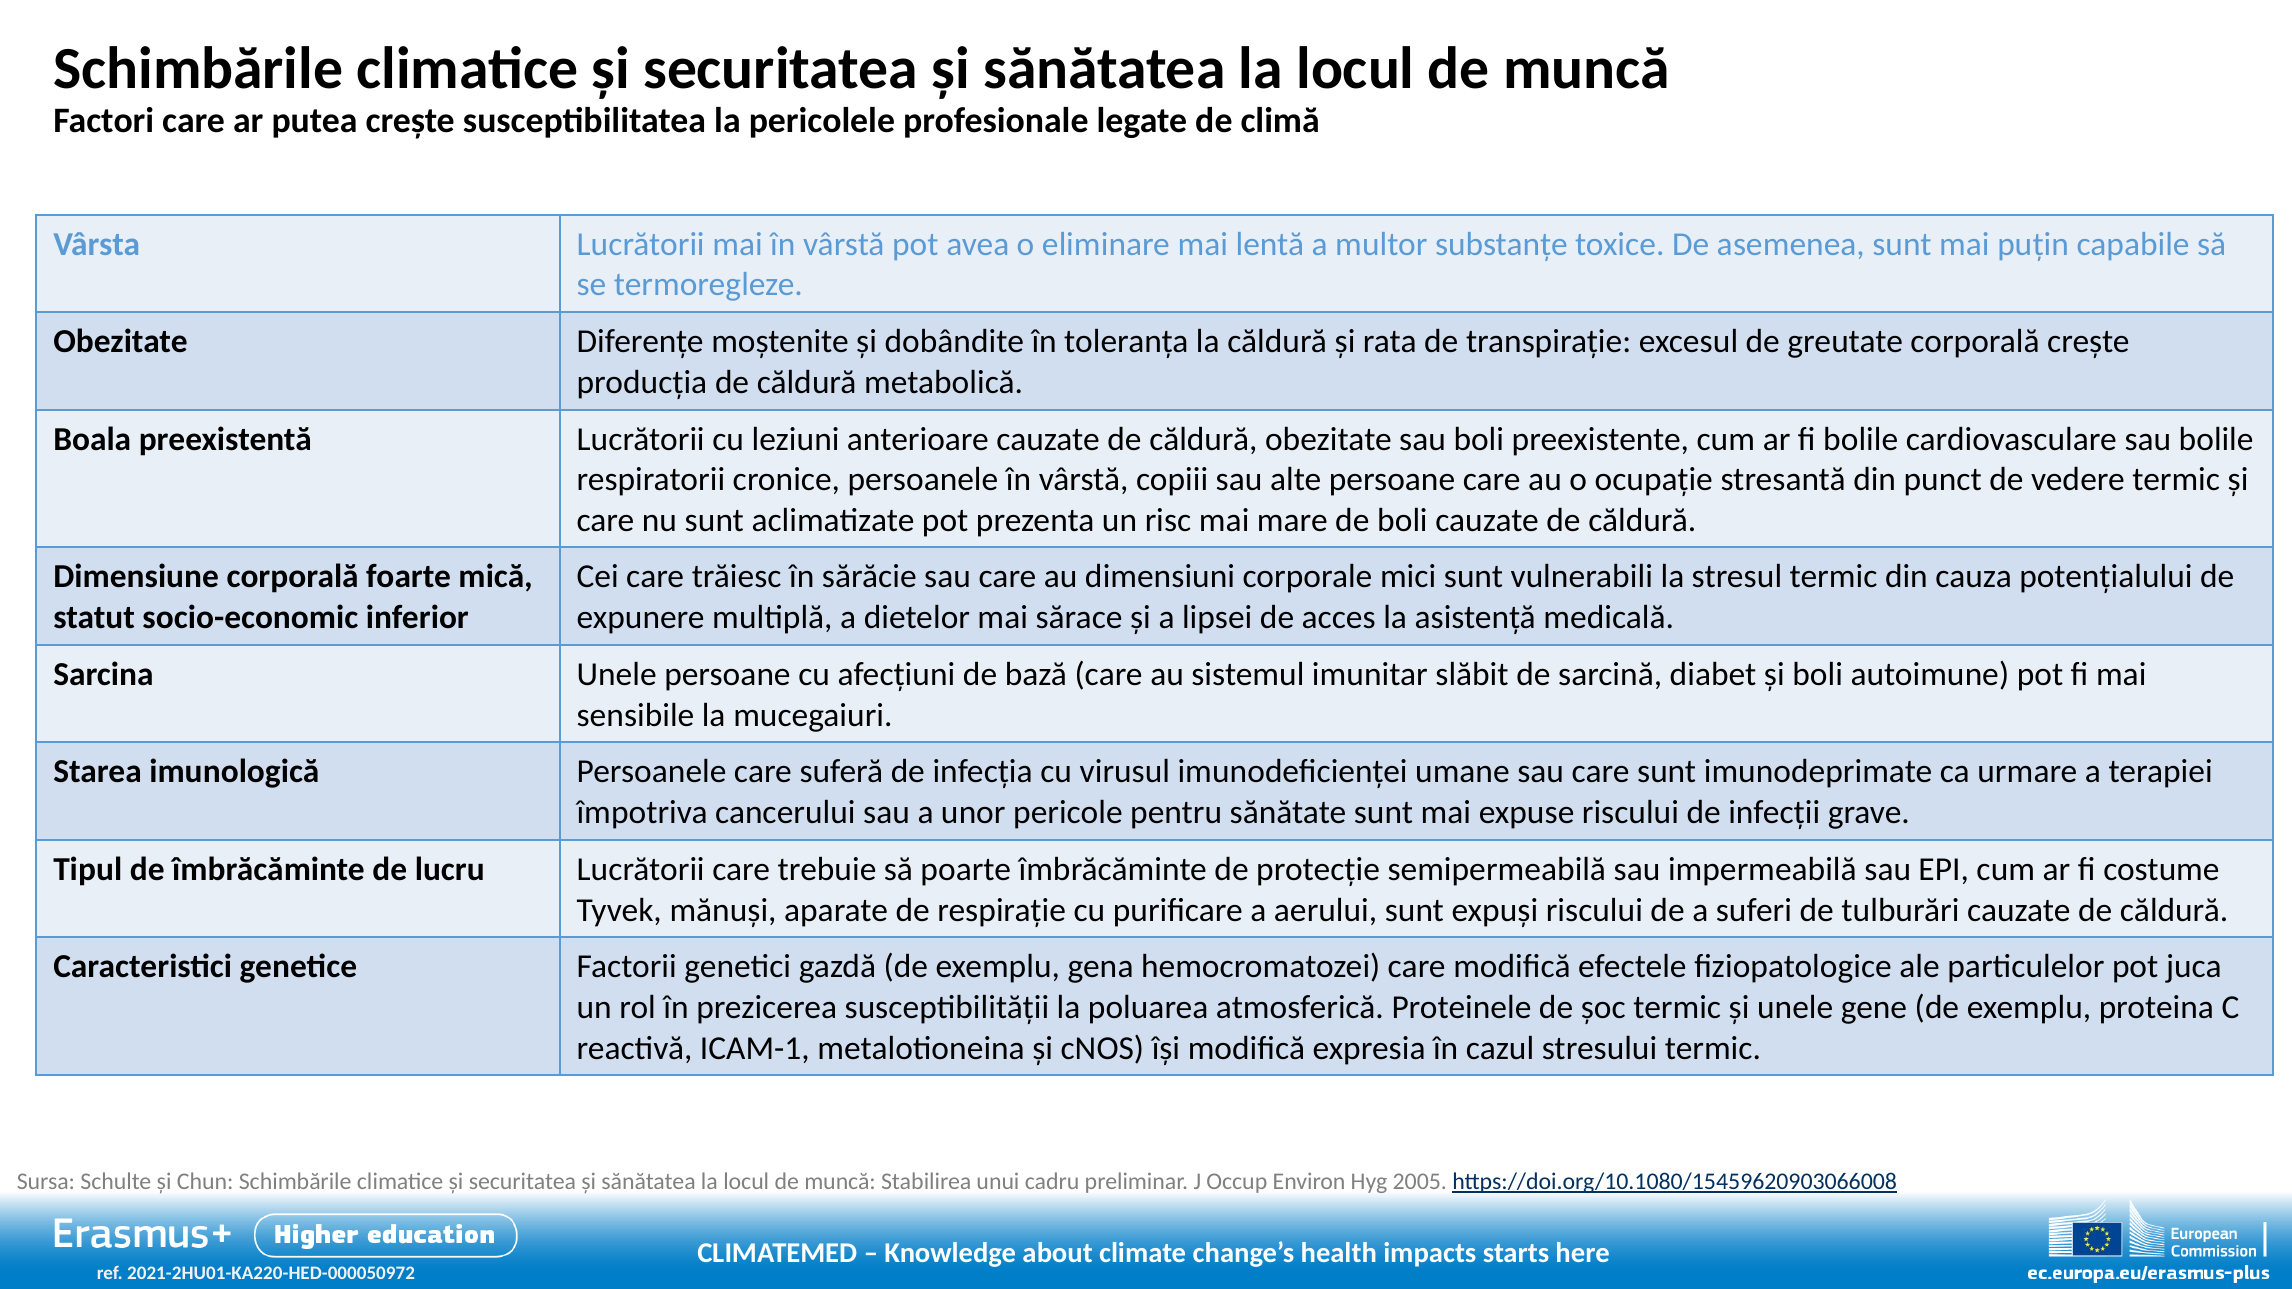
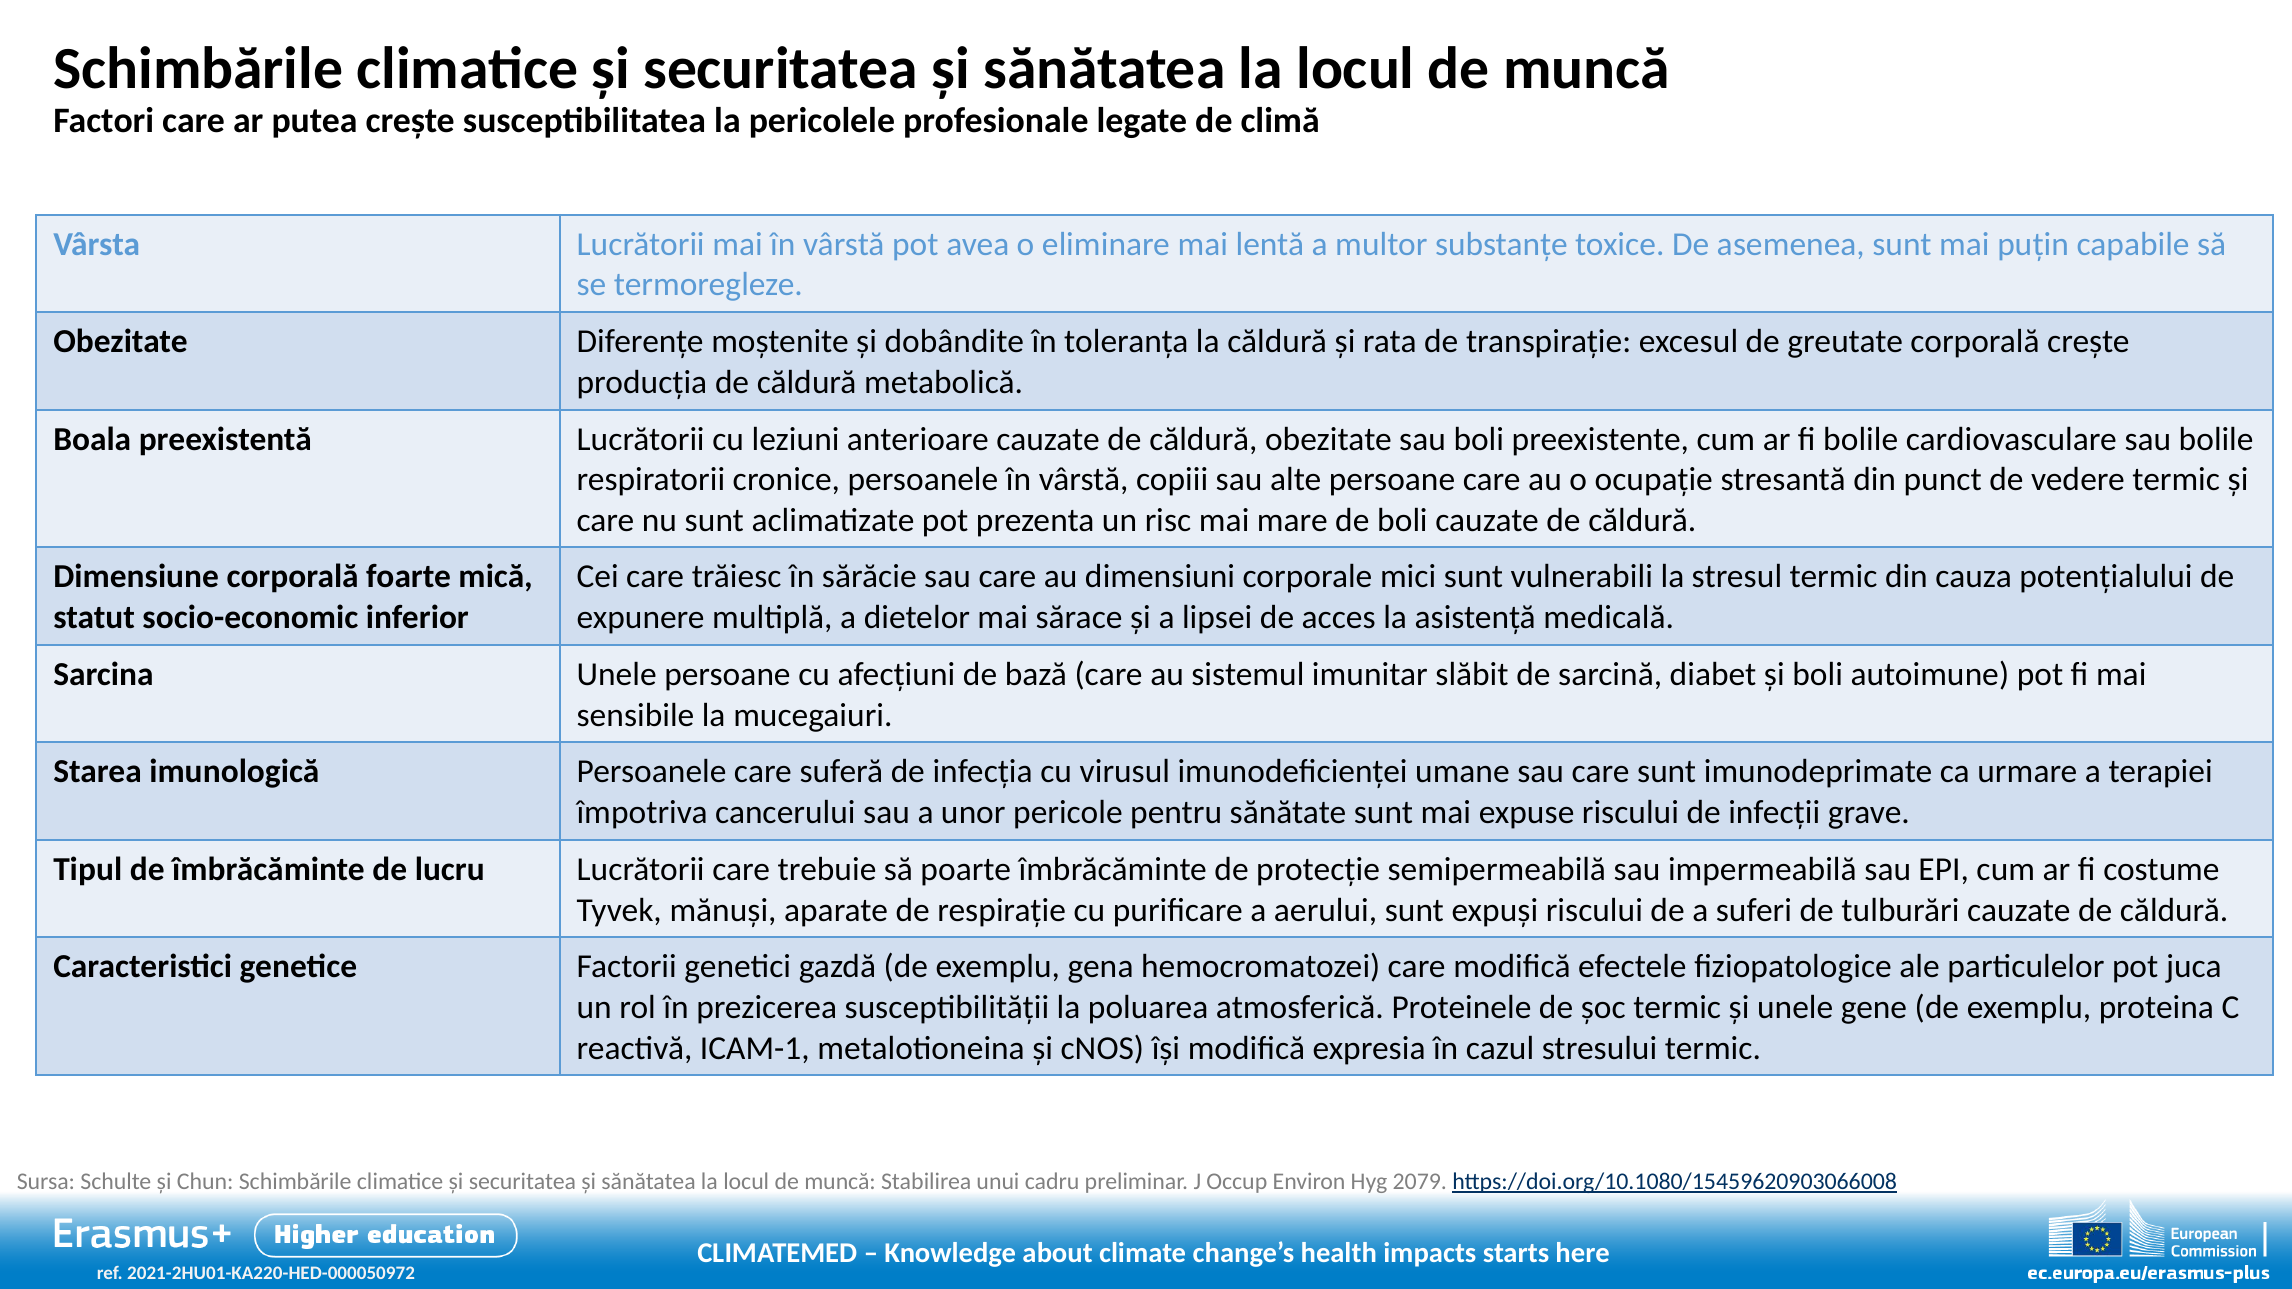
2005: 2005 -> 2079 (1420, 1182)
